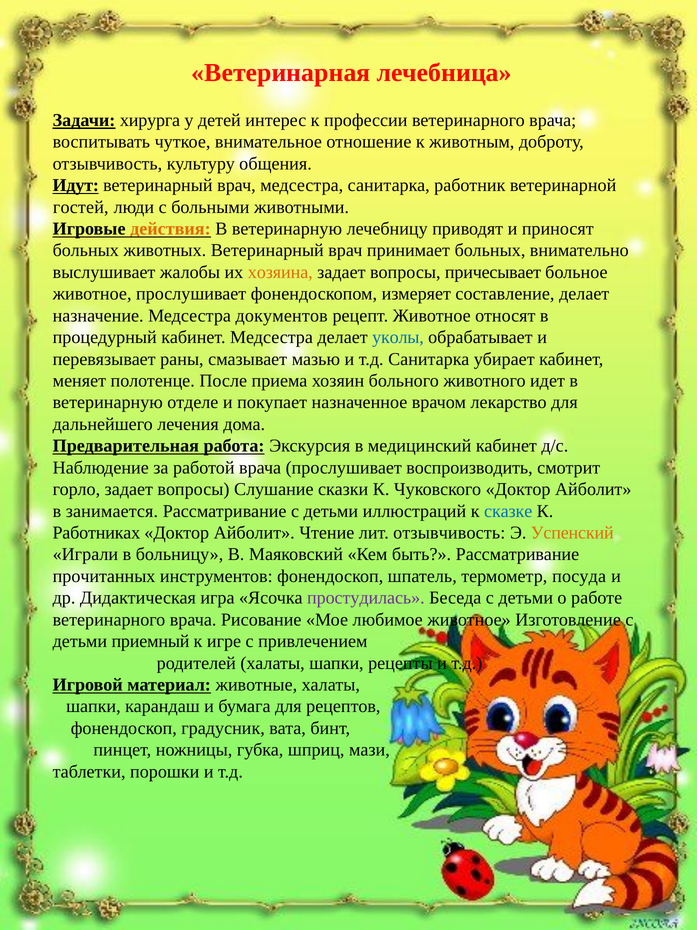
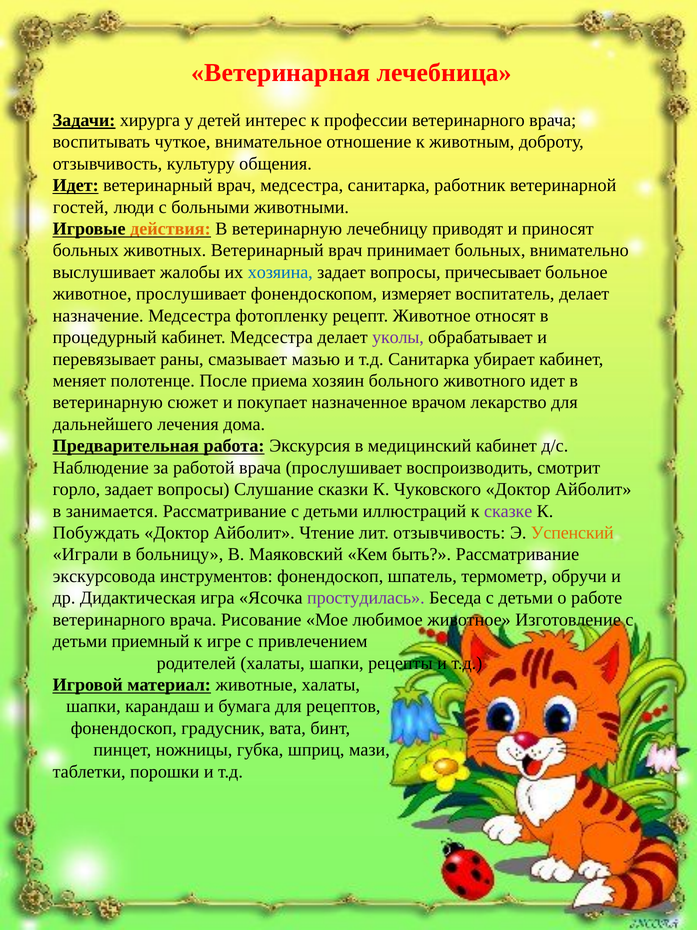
Идут: Идут -> Идет (76, 185)
хозяина colour: orange -> blue (280, 272)
составление: составление -> воспитатель (505, 294)
документов: документов -> фотопленку (282, 315)
уколы colour: blue -> purple (398, 337)
отделе: отделе -> сюжет (193, 402)
сказке colour: blue -> purple (508, 511)
Работниках: Работниках -> Побуждать (96, 532)
прочитанных: прочитанных -> экскурсовода (104, 576)
посуда: посуда -> обручи (579, 576)
